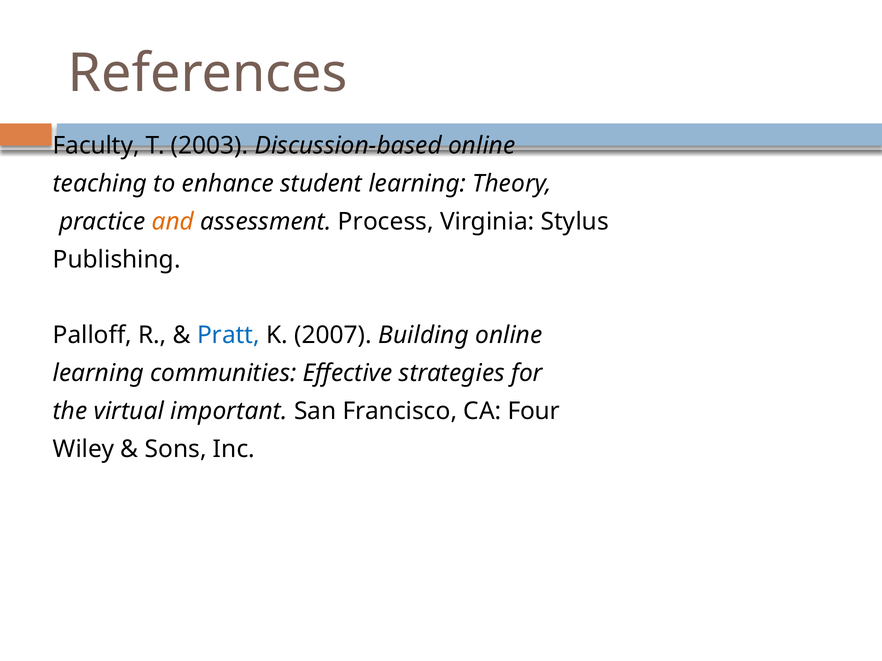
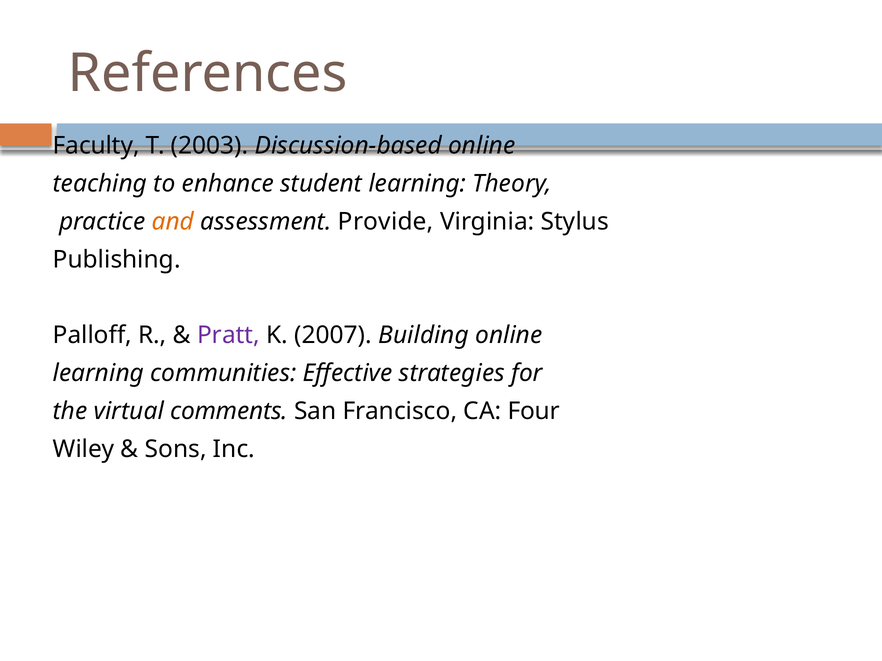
Process: Process -> Provide (386, 222)
Pratt colour: blue -> purple (229, 336)
important: important -> comments (229, 412)
